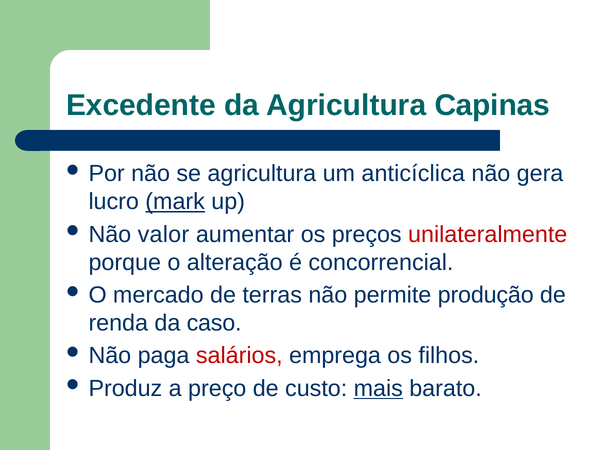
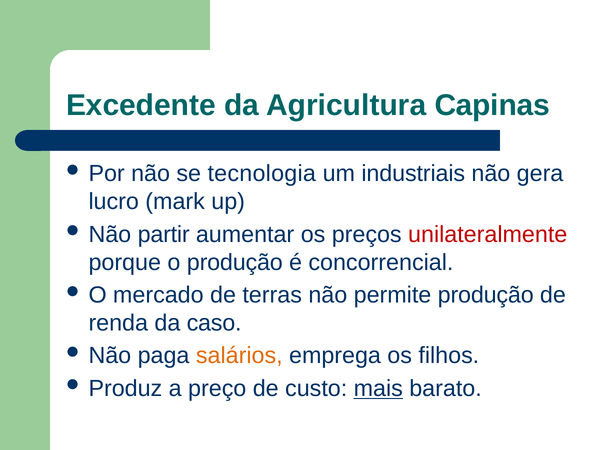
se agricultura: agricultura -> tecnologia (262, 174)
anticíclica: anticíclica -> industriais (413, 174)
mark underline: present -> none (175, 202)
valor: valor -> partir (164, 234)
o alteração: alteração -> produção (235, 262)
salários colour: red -> orange (239, 356)
